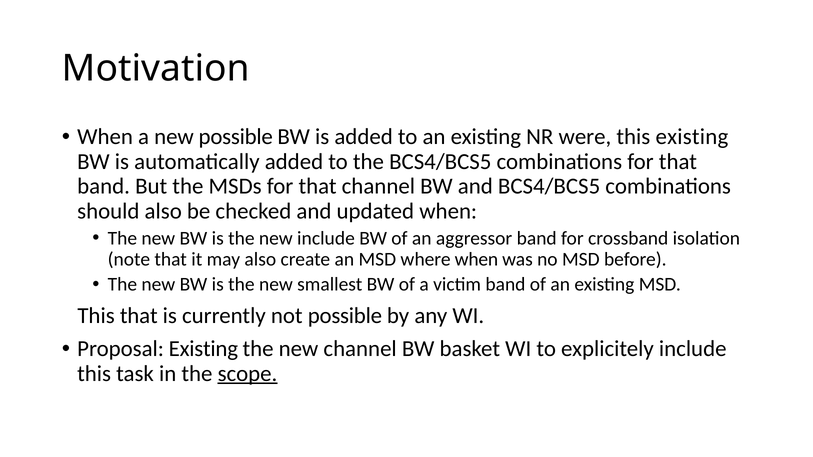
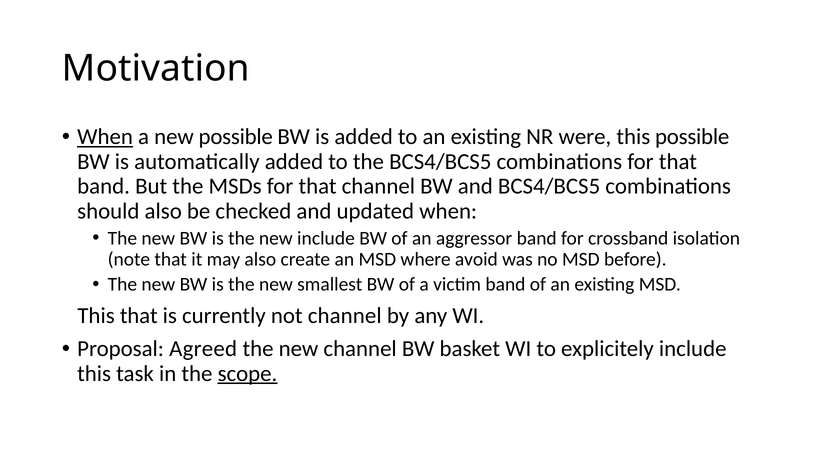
When underline: none -> present (105, 137)
this existing: existing -> possible (692, 137)
where when: when -> avoid (476, 259)
not possible: possible -> channel (345, 316)
Proposal Existing: Existing -> Agreed (203, 349)
